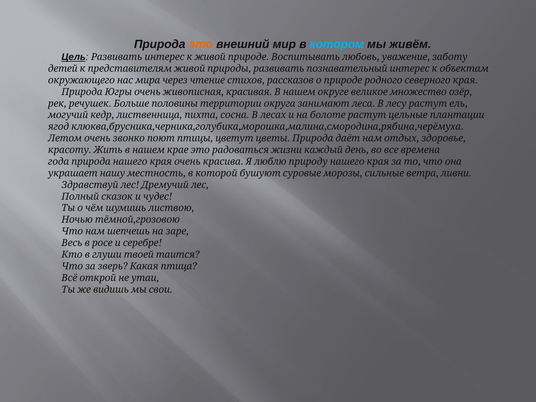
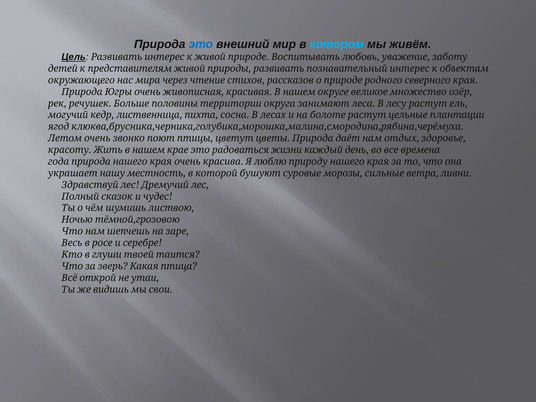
это colour: orange -> blue (201, 44)
